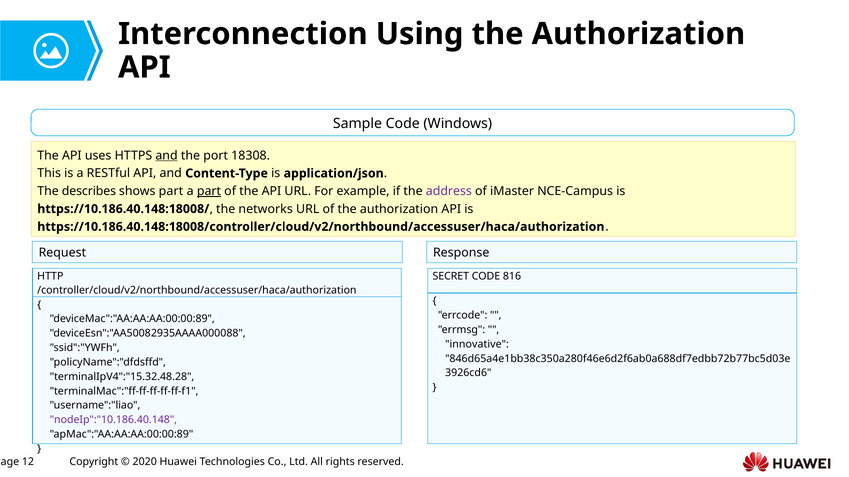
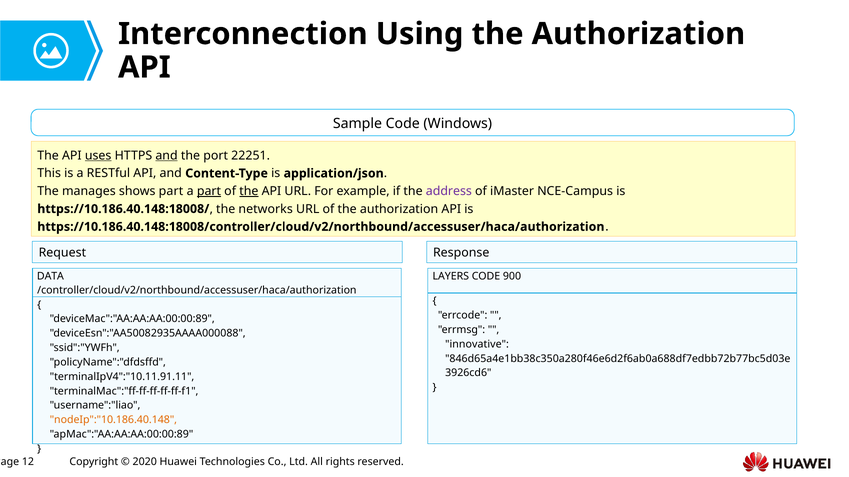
uses underline: none -> present (98, 156)
18308: 18308 -> 22251 (251, 156)
describes: describes -> manages (89, 191)
the underline: none -> present (249, 191)
HTTP: HTTP -> DATA (50, 276)
SECRET: SECRET -> LAYERS (451, 276)
816: 816 -> 900 (512, 276)
terminalIpV4":"15.32.48.28: terminalIpV4":"15.32.48.28 -> terminalIpV4":"10.11.91.11 (122, 377)
nodeIp":"10.186.40.148 colour: purple -> orange (113, 420)
